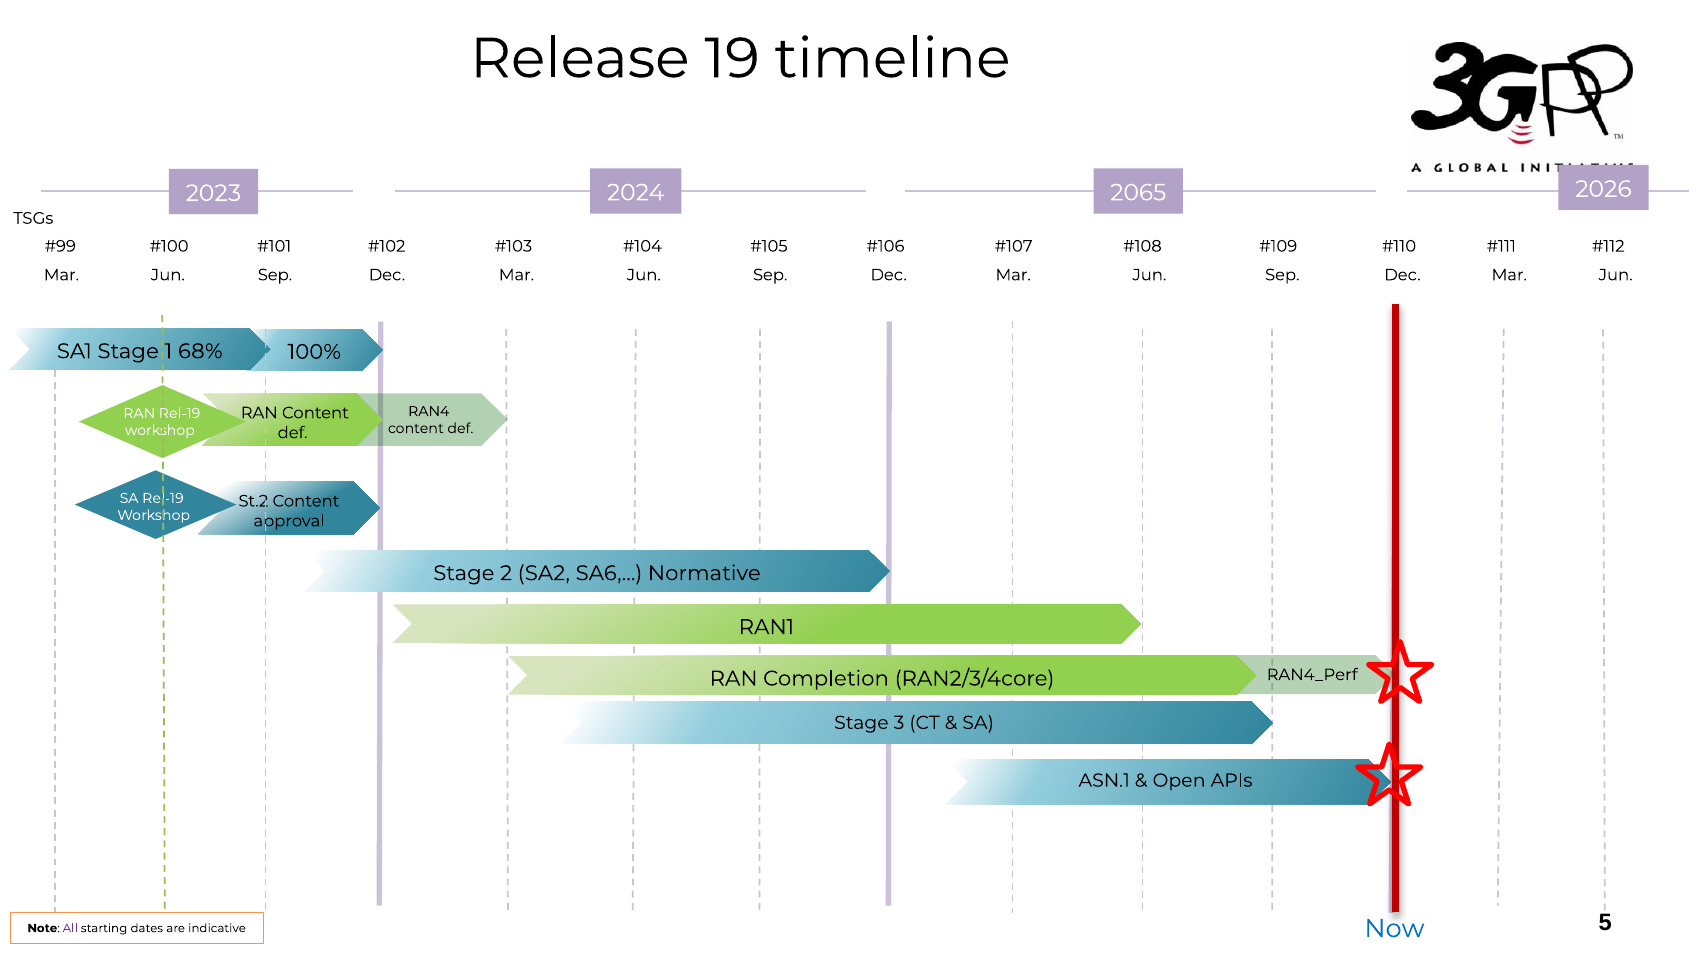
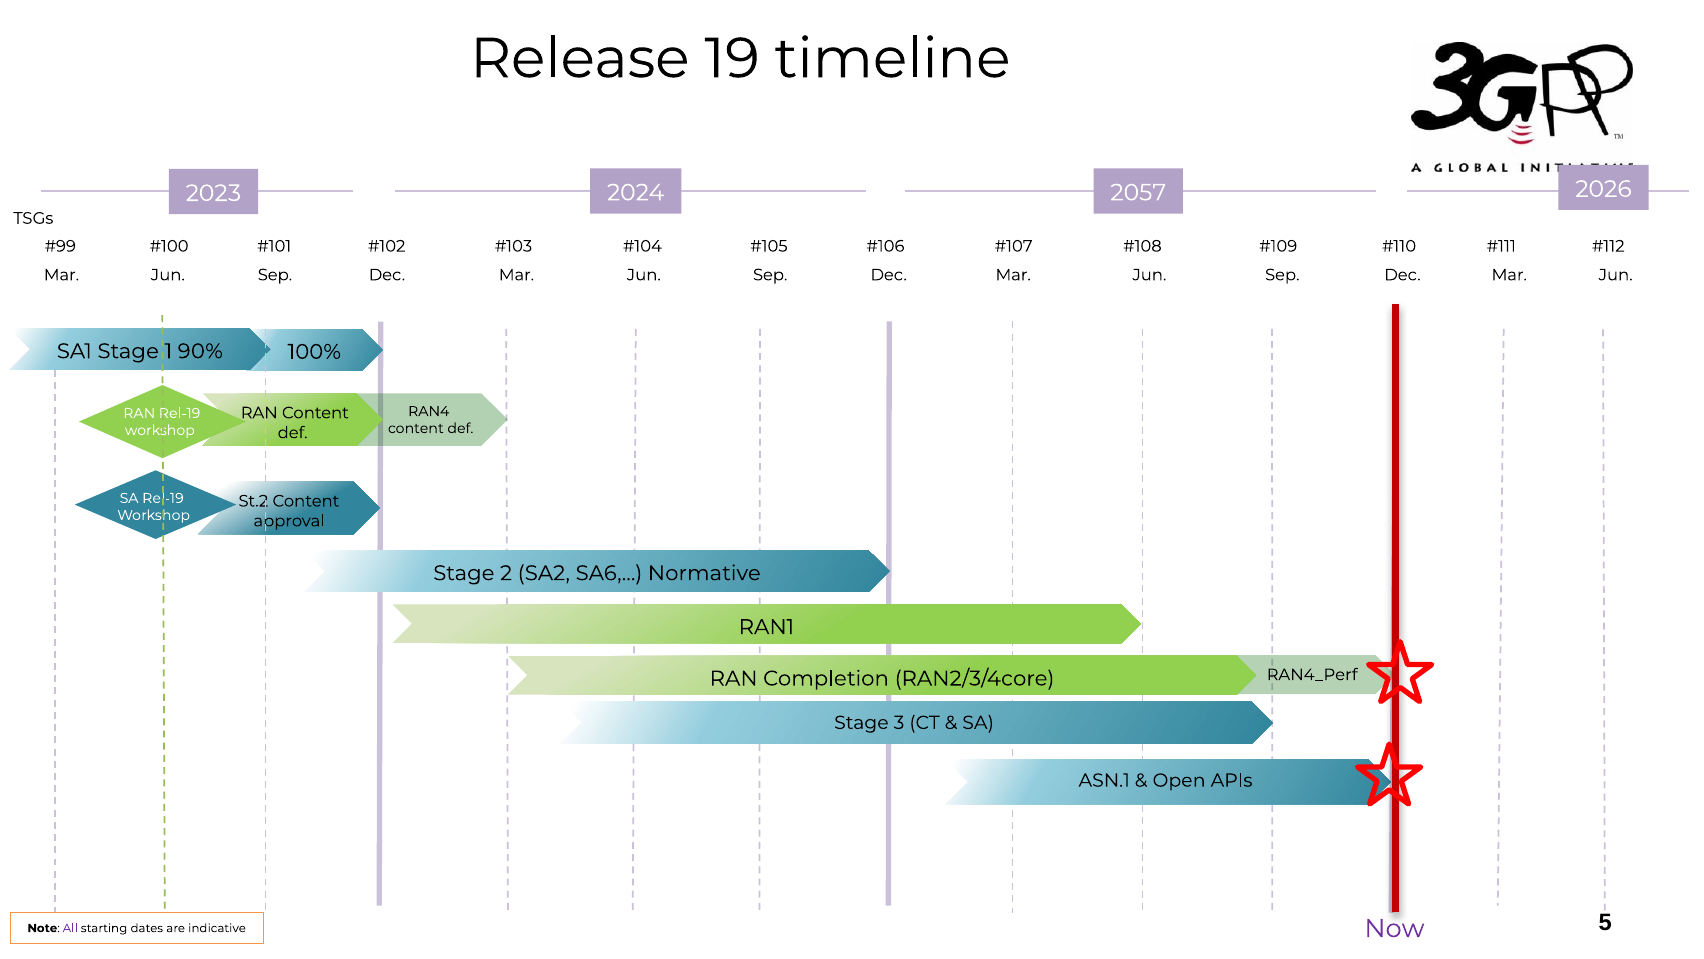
2065: 2065 -> 2057 (1138, 193)
68%: 68% -> 90% (200, 351)
Now colour: blue -> purple (1394, 928)
